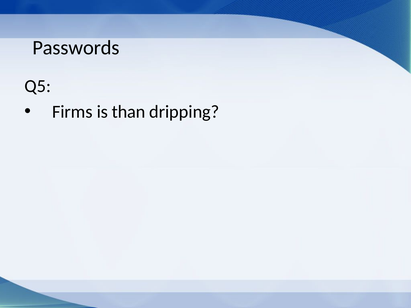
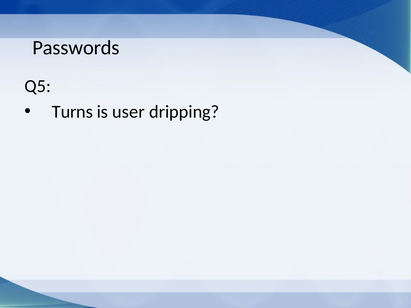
Firms: Firms -> Turns (72, 112)
than: than -> user (129, 112)
